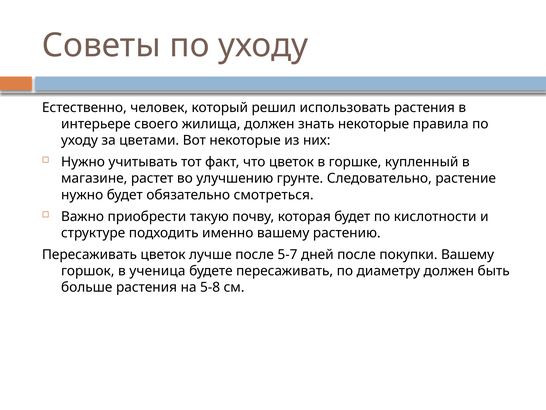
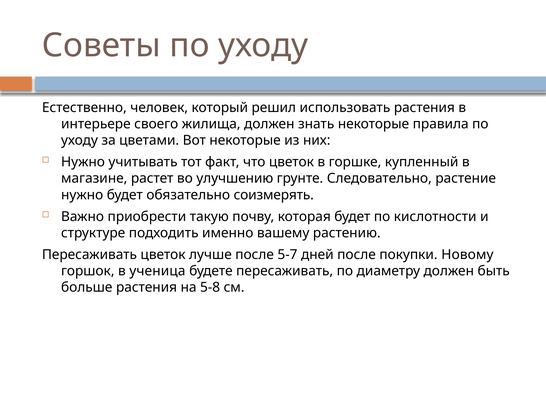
смотреться: смотреться -> соизмерять (274, 195)
покупки Вашему: Вашему -> Новому (467, 254)
